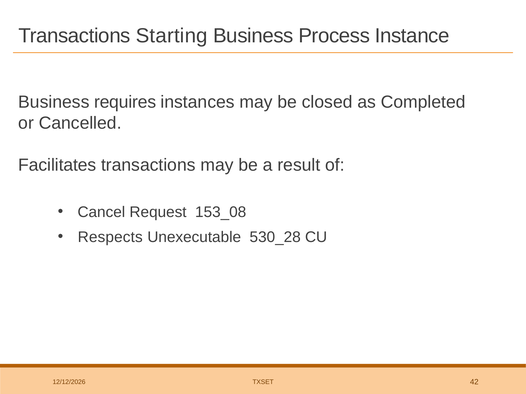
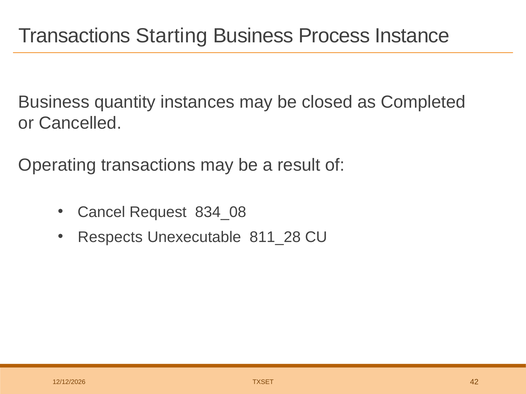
requires: requires -> quantity (125, 102)
Facilitates: Facilitates -> Operating (57, 165)
153_08: 153_08 -> 834_08 (221, 212)
530_28: 530_28 -> 811_28 (275, 237)
